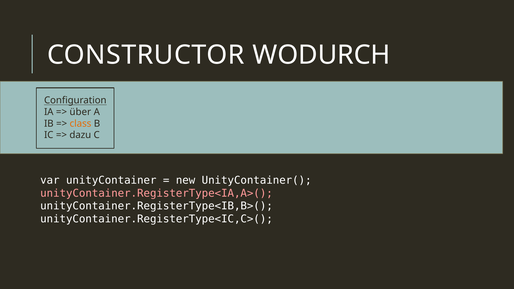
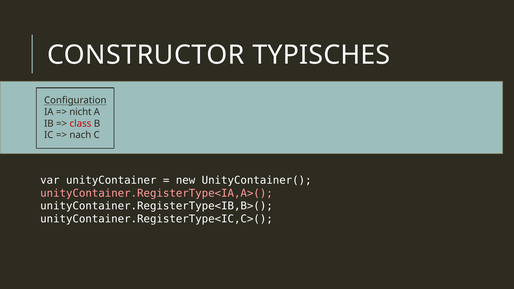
WODURCH: WODURCH -> TYPISCHES (321, 55)
über: über -> nicht (80, 112)
class colour: orange -> red (80, 124)
dazu: dazu -> nach (80, 135)
